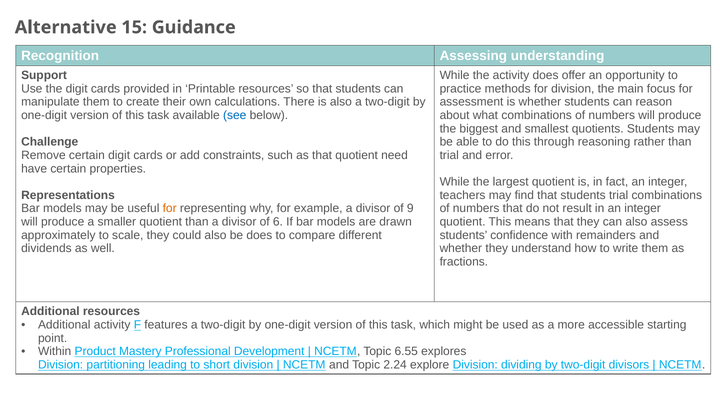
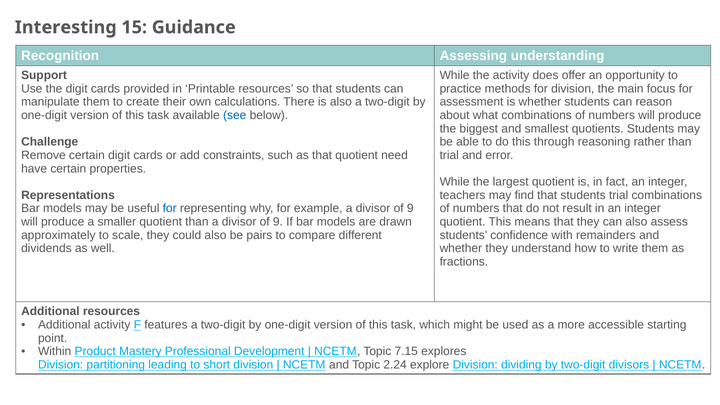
Alternative: Alternative -> Interesting (66, 27)
for colour: orange -> blue (170, 209)
6: 6 -> 9 (278, 222)
be does: does -> pairs (259, 235)
6.55: 6.55 -> 7.15 (406, 351)
